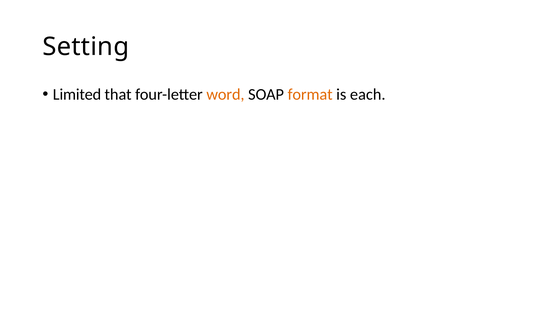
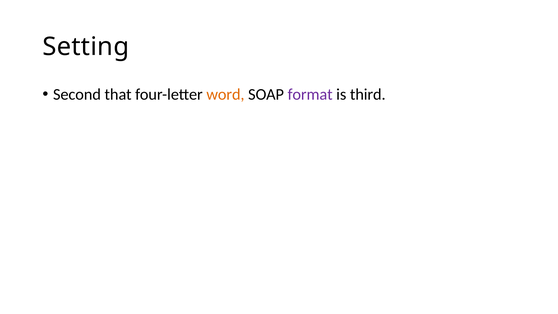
Limited: Limited -> Second (77, 94)
format colour: orange -> purple (310, 94)
each: each -> third (368, 94)
